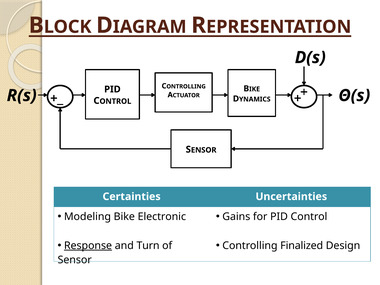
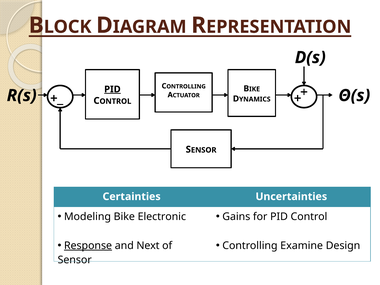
PID underline: none -> present (112, 89)
Turn: Turn -> Next (148, 246)
Finalized: Finalized -> Examine (302, 246)
